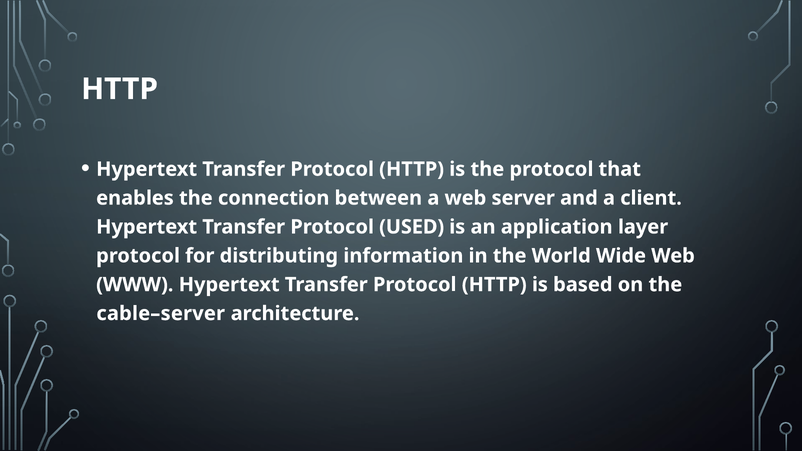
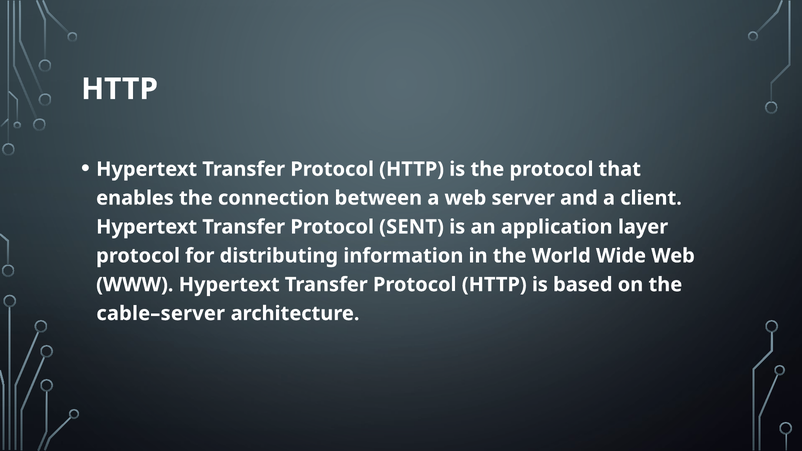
USED: USED -> SENT (412, 227)
